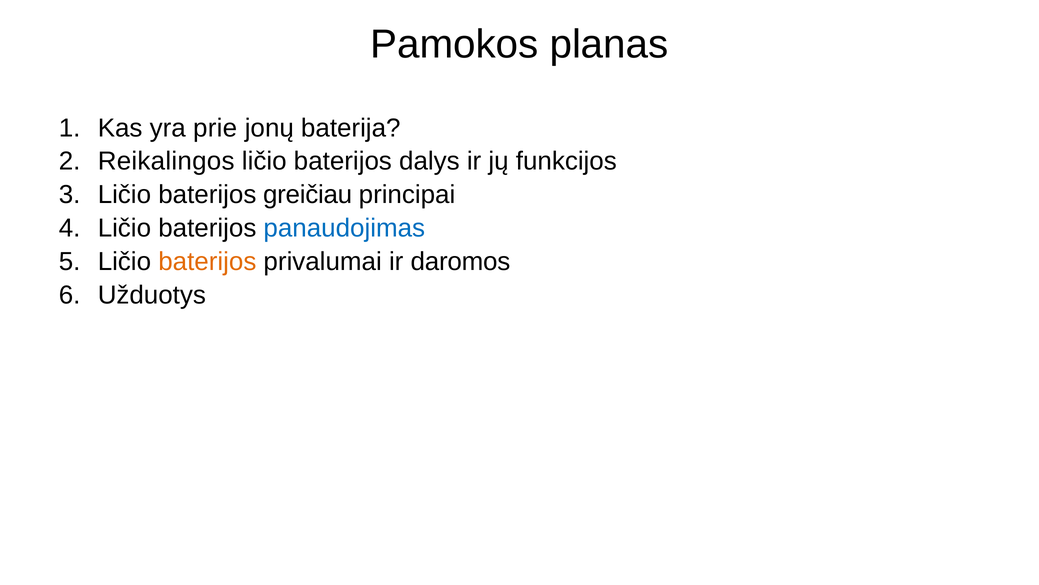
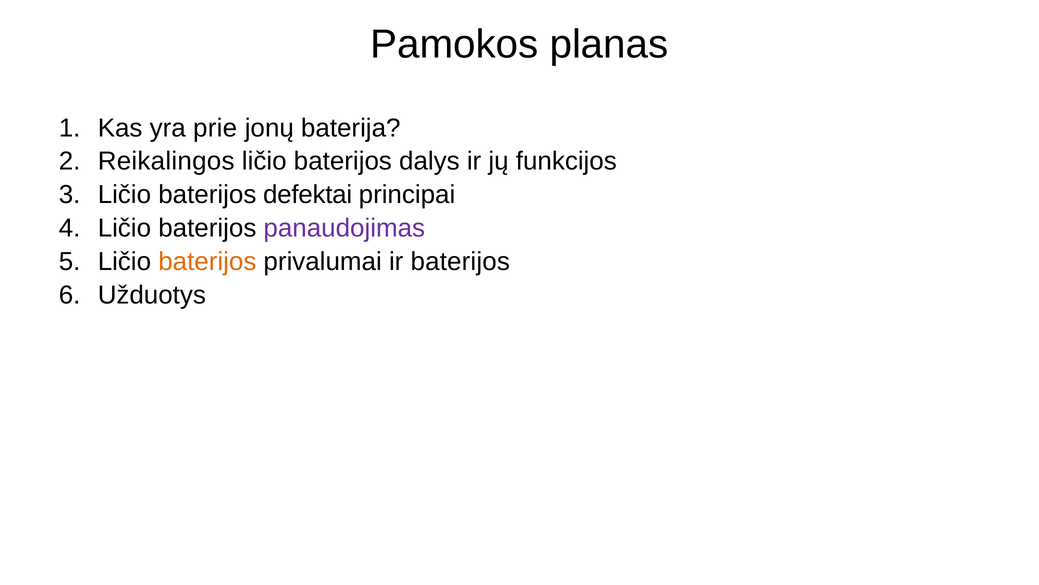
greičiau: greičiau -> defektai (308, 195)
panaudojimas colour: blue -> purple (344, 228)
ir daromos: daromos -> baterijos (460, 262)
